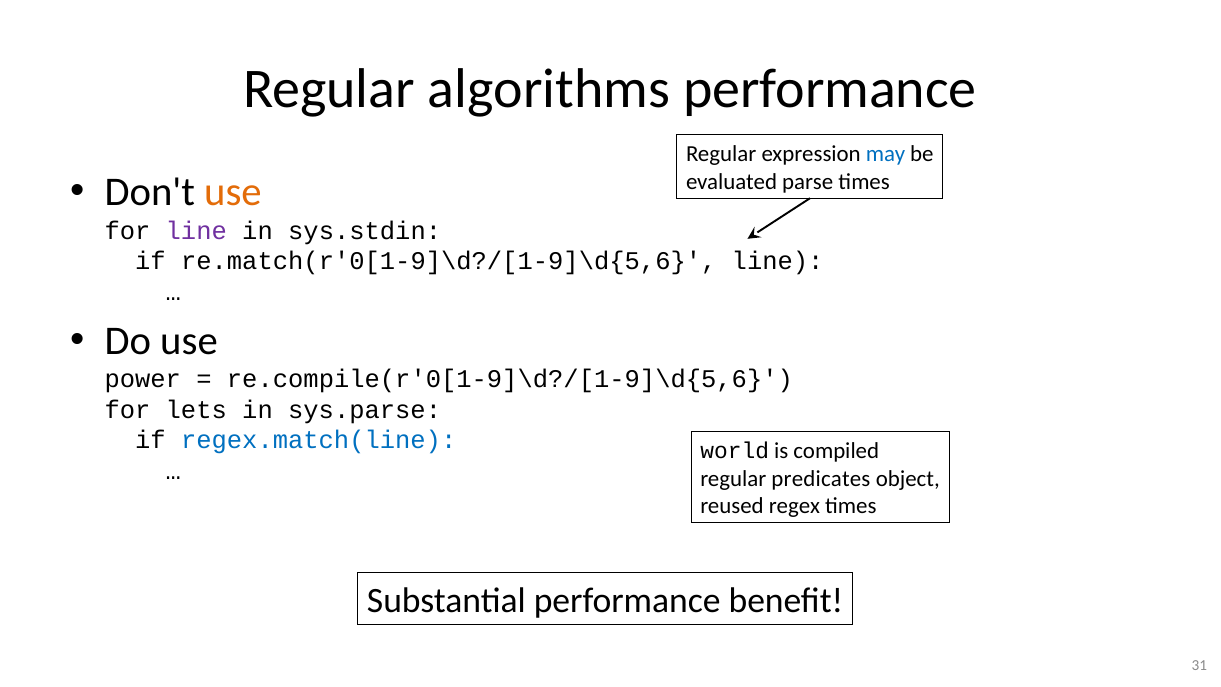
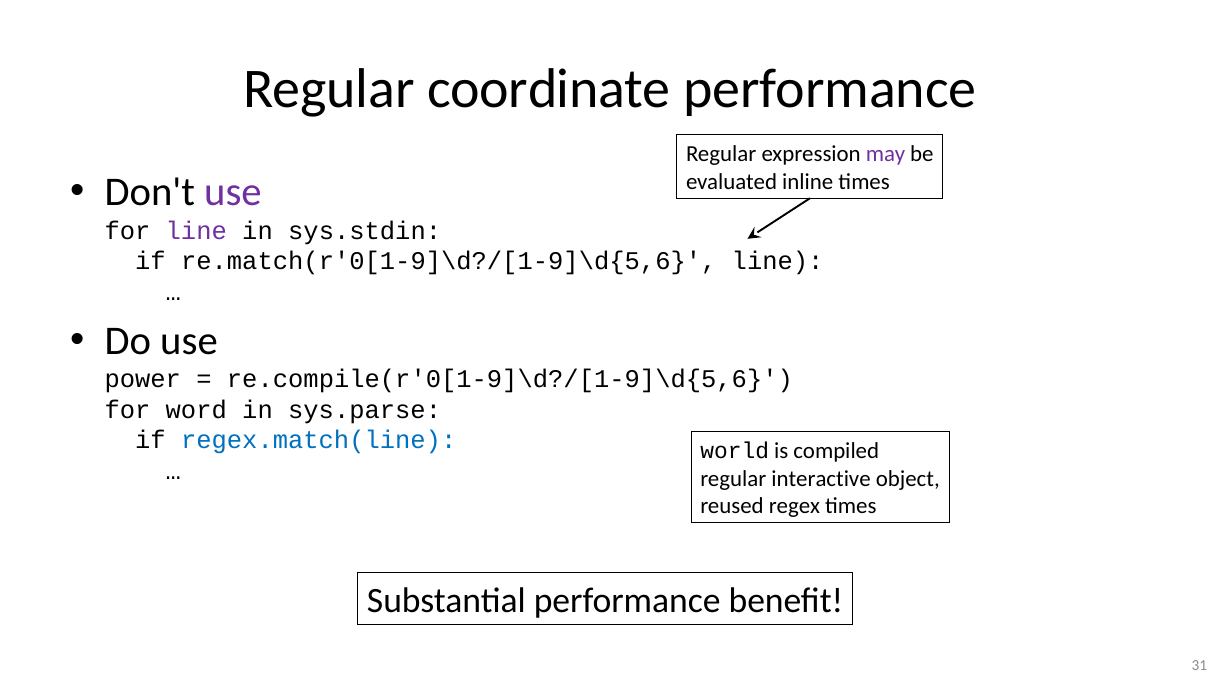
algorithms: algorithms -> coordinate (549, 89)
may colour: blue -> purple (886, 154)
use colour: orange -> purple (233, 192)
parse: parse -> inline (808, 182)
lets: lets -> word (196, 410)
predicates: predicates -> interactive (821, 479)
